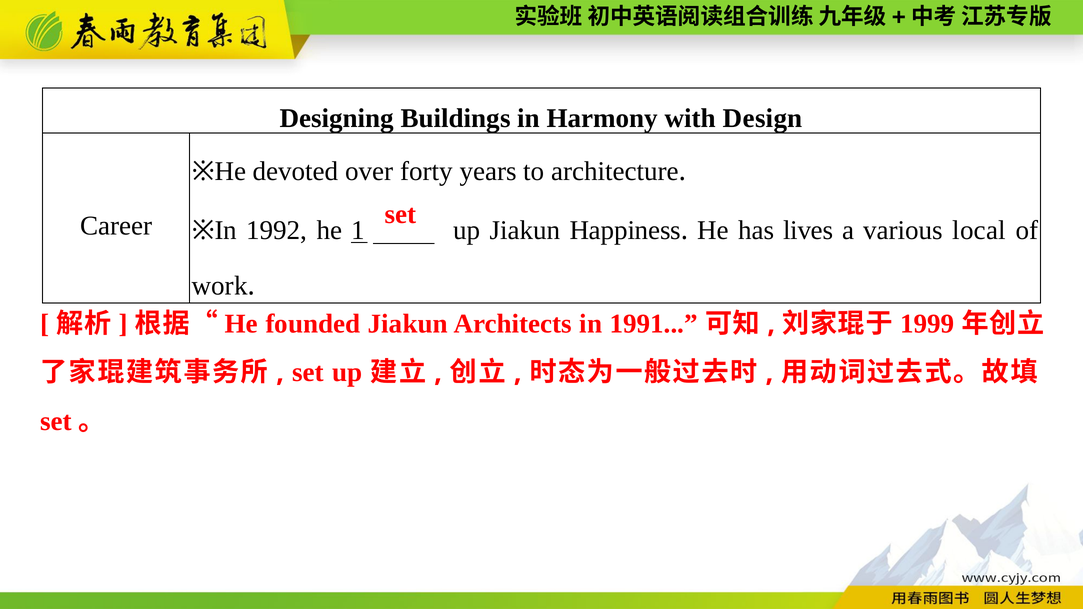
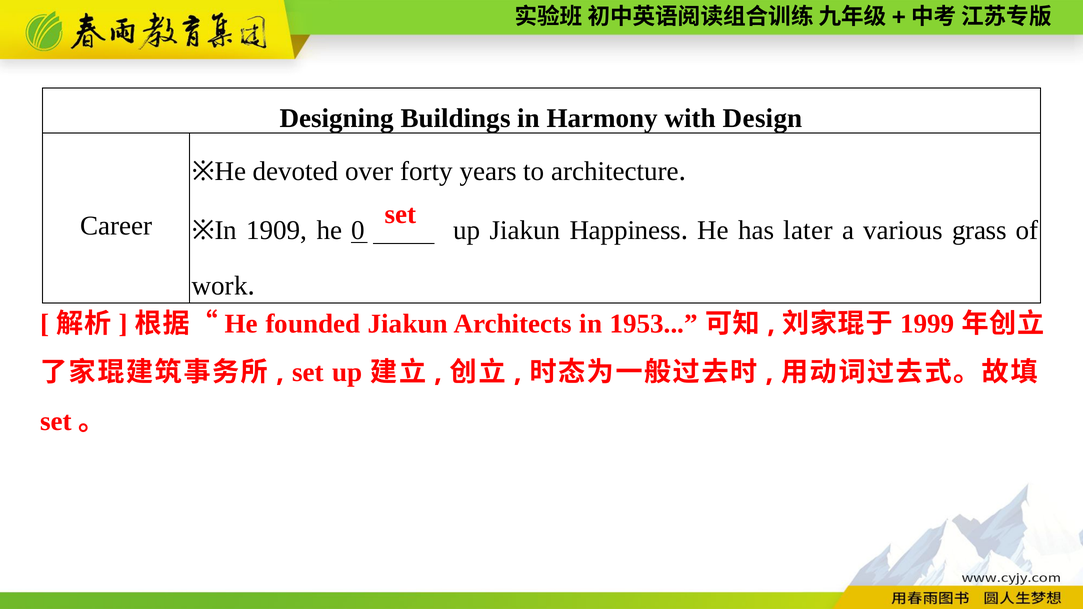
1992: 1992 -> 1909 (277, 231)
1: 1 -> 0 (358, 231)
lives: lives -> later (808, 231)
local: local -> grass (979, 231)
1991: 1991 -> 1953 (654, 324)
